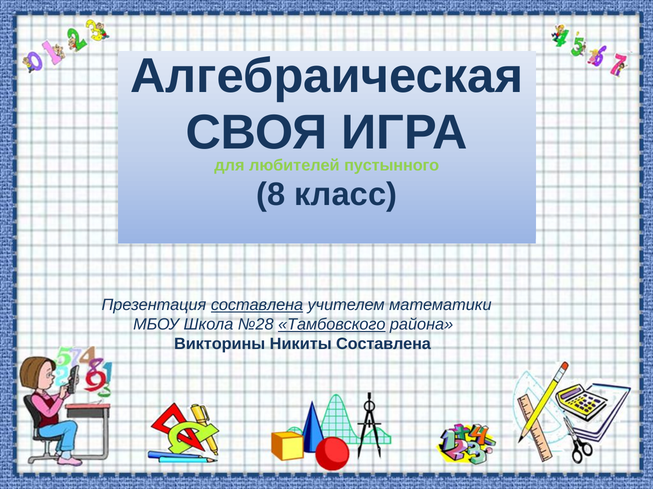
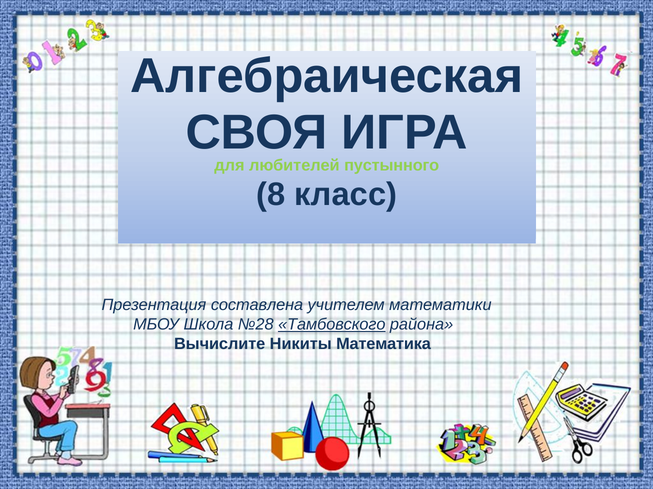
составлена underline: present -> none (257, 305)
Викторины: Викторины -> Вычислите (220, 344)
Никиты Составлена: Составлена -> Математика (384, 344)
